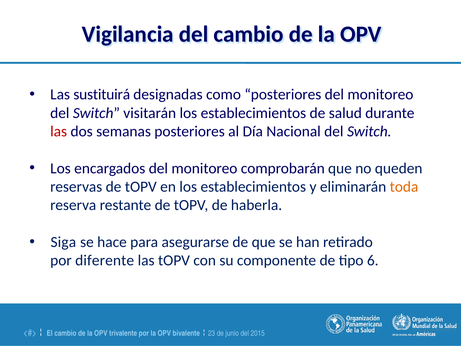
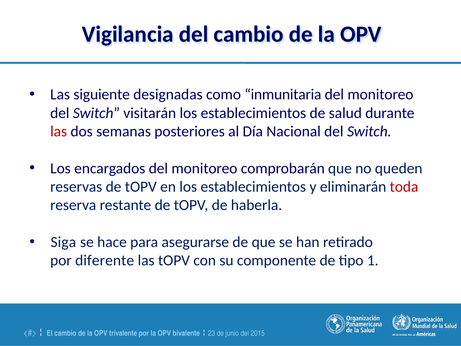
sustituirá: sustituirá -> siguiente (102, 94)
como posteriores: posteriores -> inmunitaria (283, 94)
toda colour: orange -> red (404, 187)
6: 6 -> 1 (373, 260)
